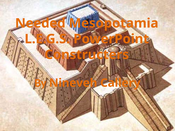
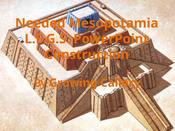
Constructers: Constructers -> Construction (87, 55)
Nineveh: Nineveh -> Growing (73, 83)
